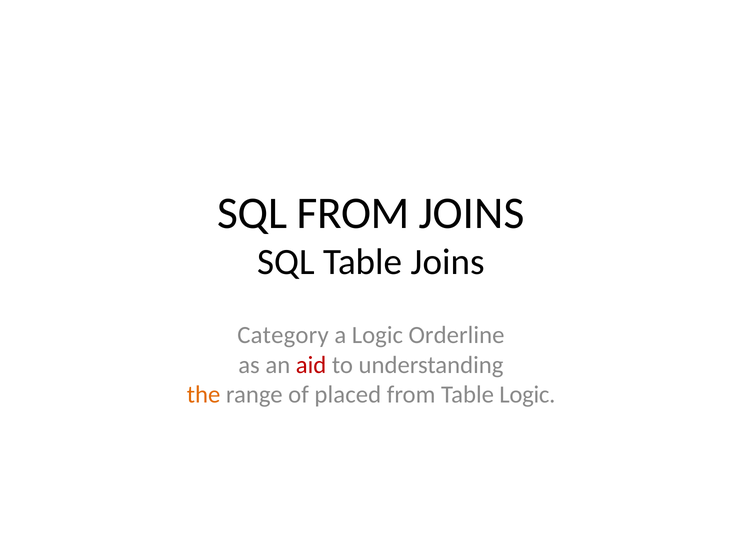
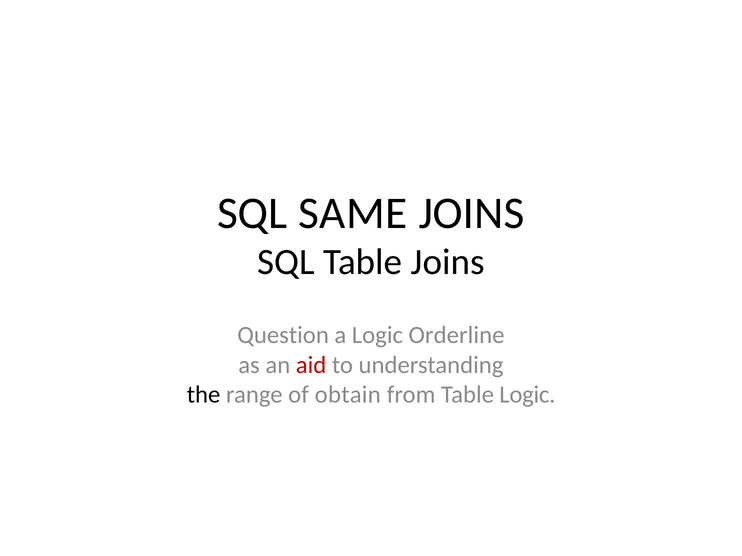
SQL FROM: FROM -> SAME (353, 213)
Category: Category -> Question (283, 336)
the colour: orange -> black (204, 395)
placed: placed -> obtain (348, 395)
